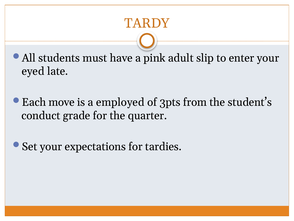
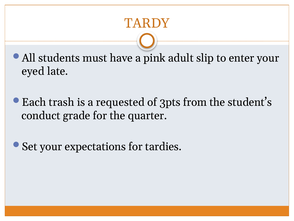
move: move -> trash (62, 102)
employed: employed -> requested (120, 102)
